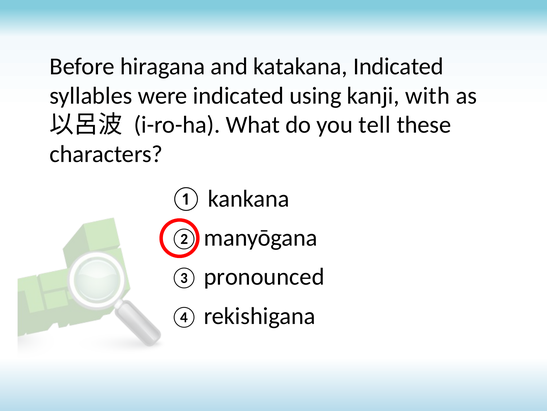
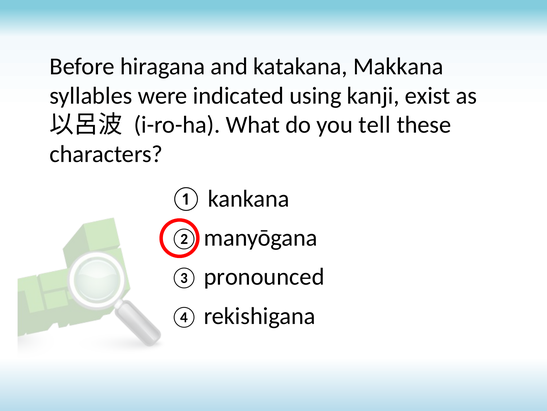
katakana Indicated: Indicated -> Makkana (398, 66)
with: with -> exist (428, 95)
